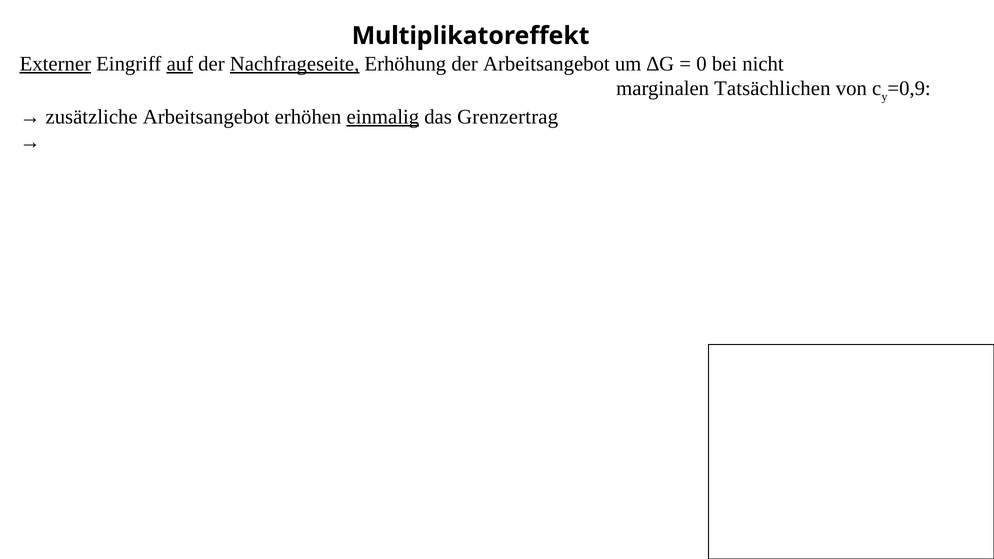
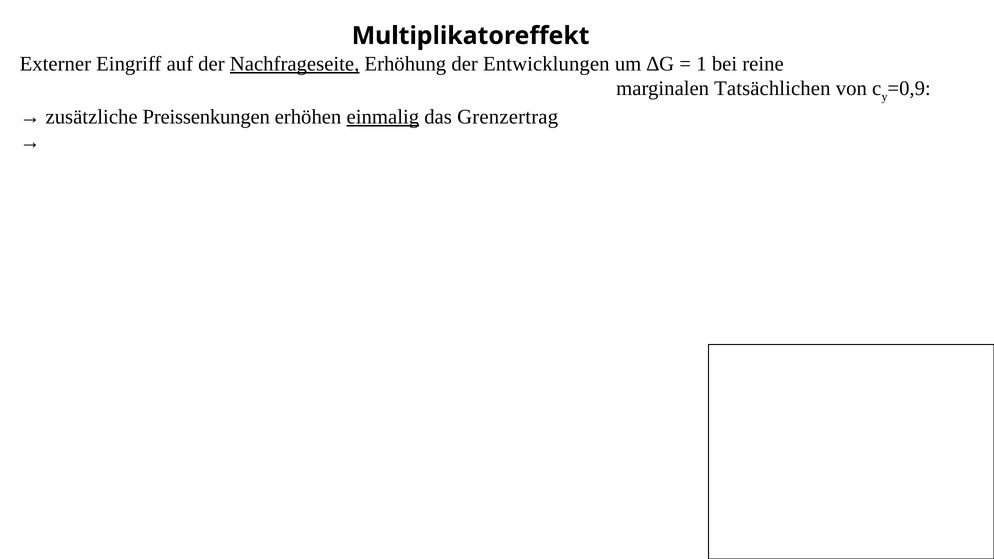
Externer underline: present -> none (55, 64)
auf underline: present -> none (180, 64)
der Arbeitsangebot: Arbeitsangebot -> Entwicklungen (546, 64)
0: 0 -> 1 (701, 64)
nicht: nicht -> reine (763, 64)
zusätzliche Arbeitsangebot: Arbeitsangebot -> Preissenkungen (206, 117)
